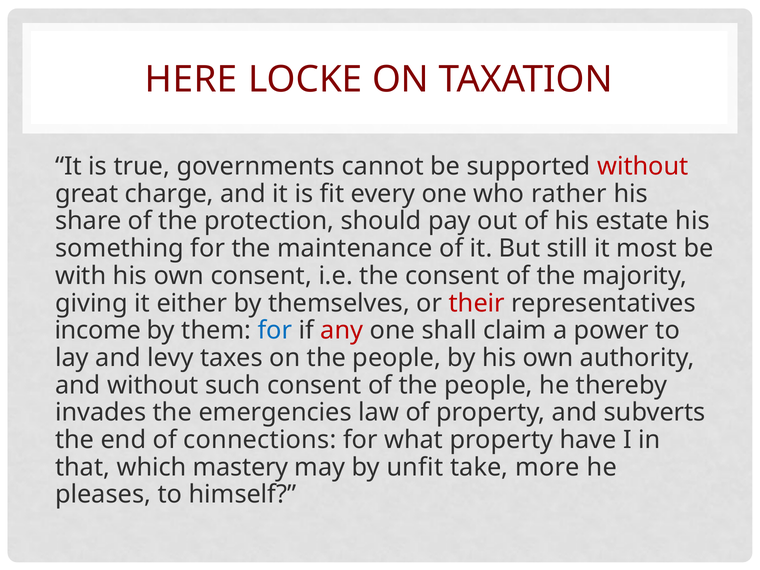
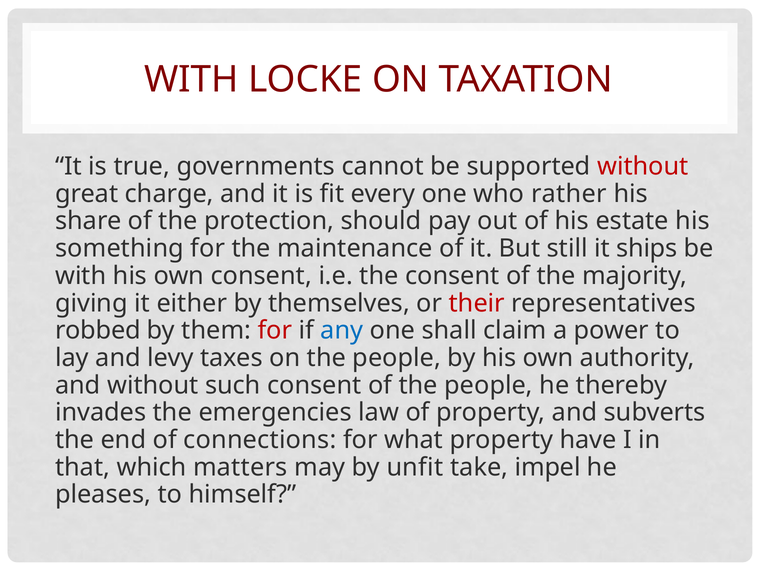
HERE: HERE -> WITH (191, 80)
most: most -> ships (647, 248)
income: income -> robbed (98, 331)
for colour: blue -> red (275, 331)
any colour: red -> blue (342, 331)
mastery: mastery -> matters (240, 467)
more: more -> impel (548, 467)
